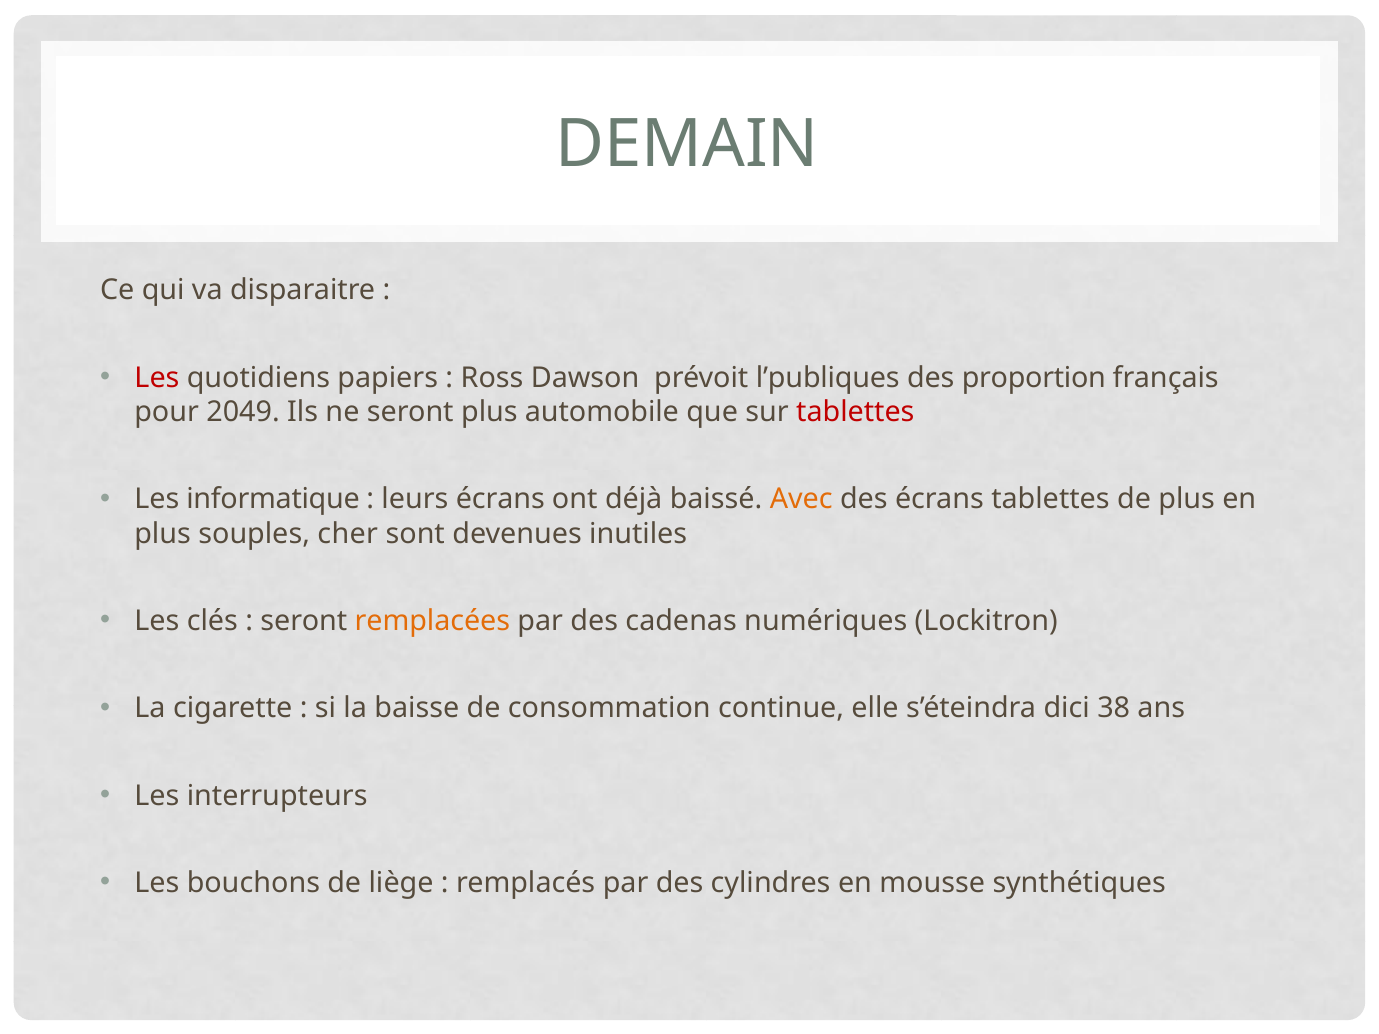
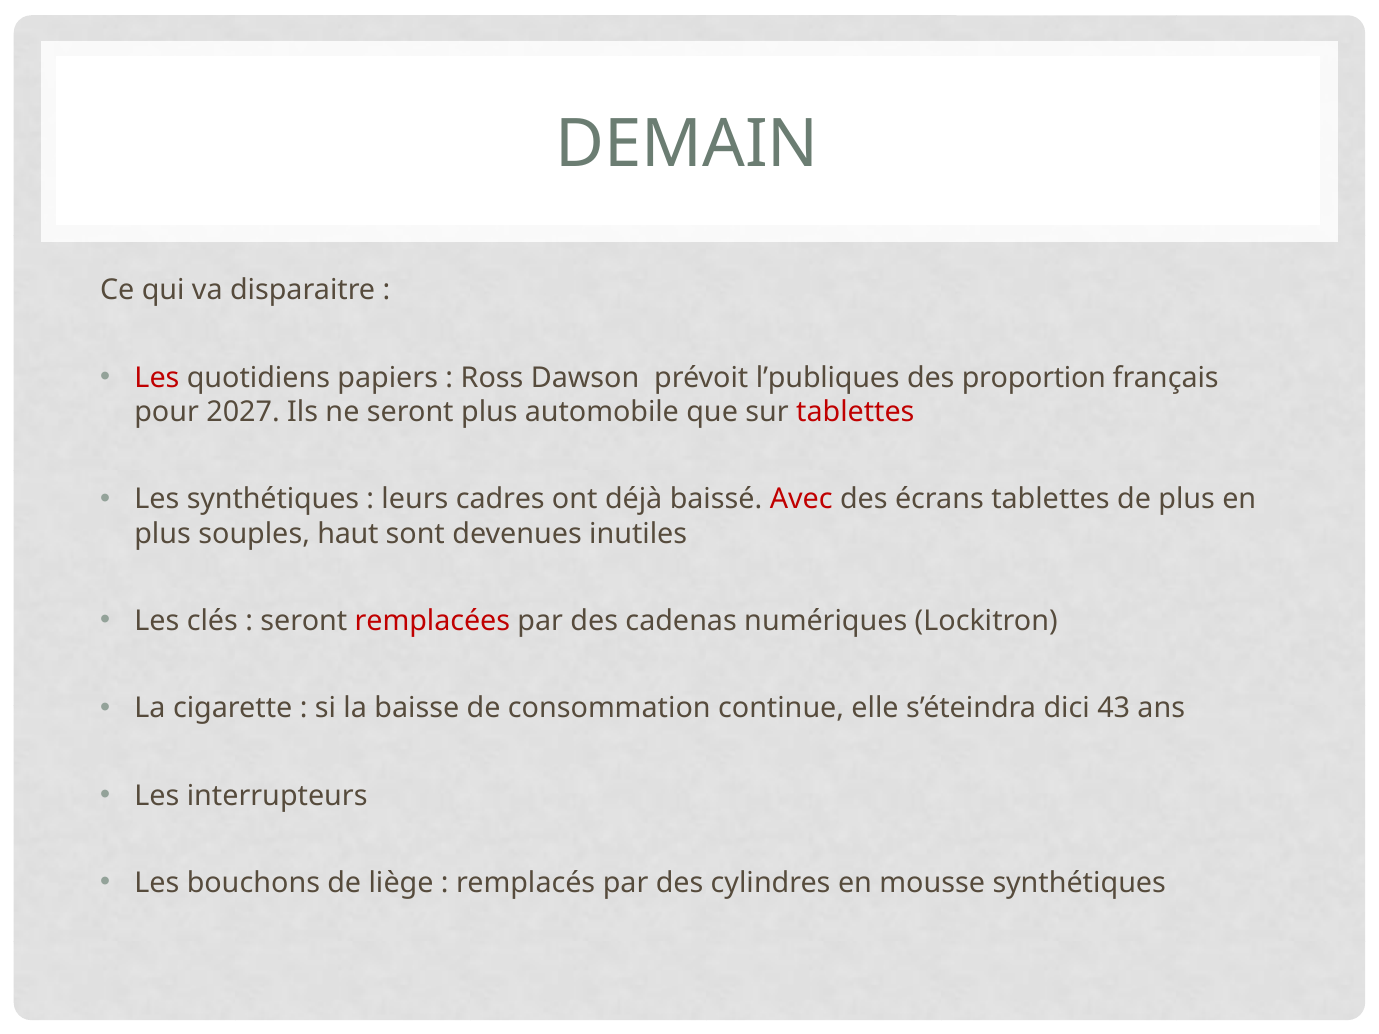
2049: 2049 -> 2027 (243, 412)
Les informatique: informatique -> synthétiques (273, 500)
leurs écrans: écrans -> cadres (500, 500)
Avec colour: orange -> red (801, 500)
cher: cher -> haut (348, 534)
remplacées colour: orange -> red (432, 621)
38: 38 -> 43 (1114, 709)
